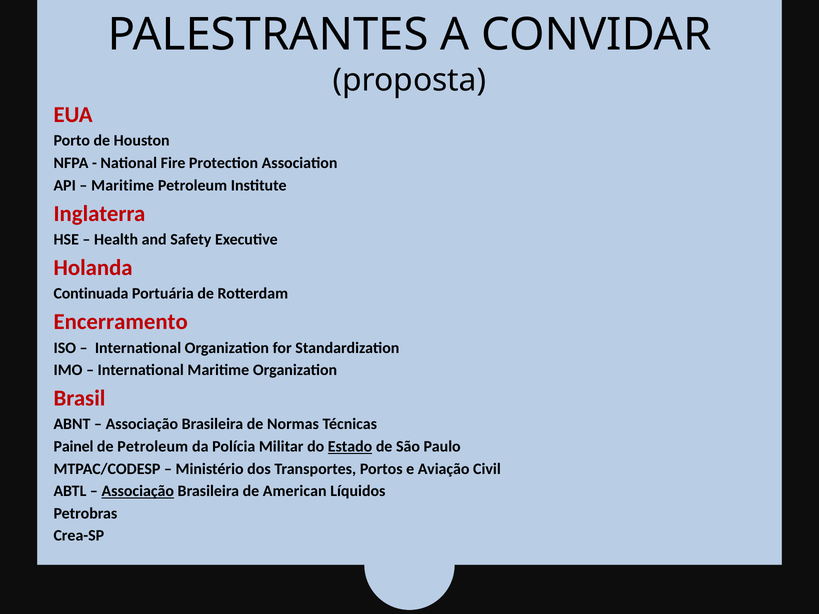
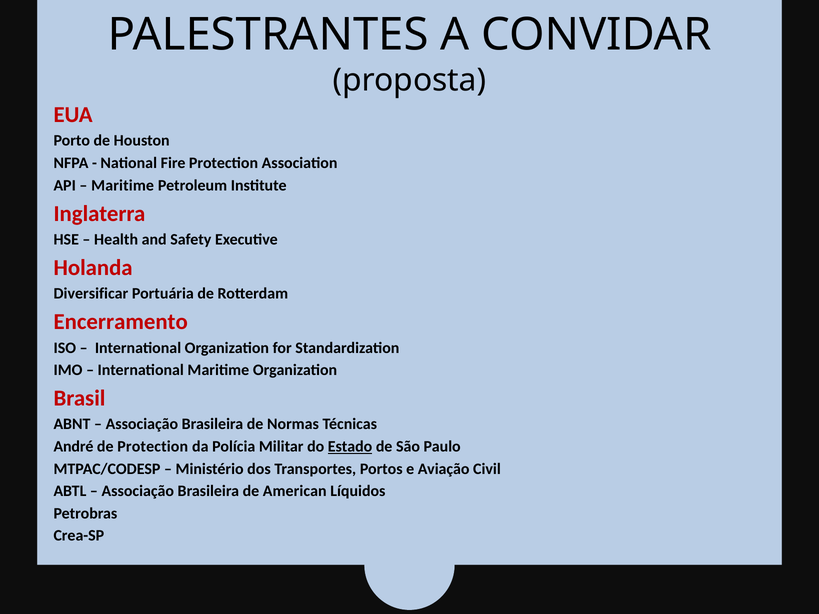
Continuada: Continuada -> Diversificar (91, 294)
Painel: Painel -> André (73, 447)
de Petroleum: Petroleum -> Protection (153, 447)
Associação underline: present -> none (138, 491)
